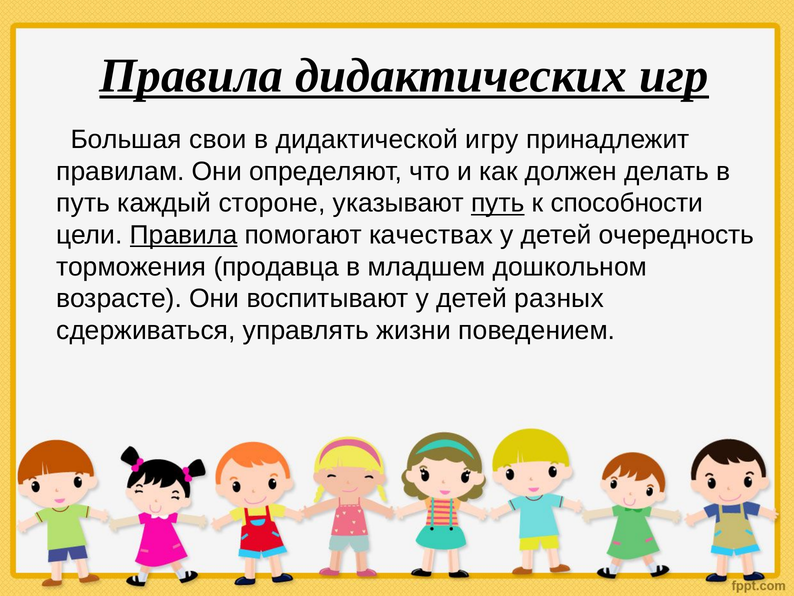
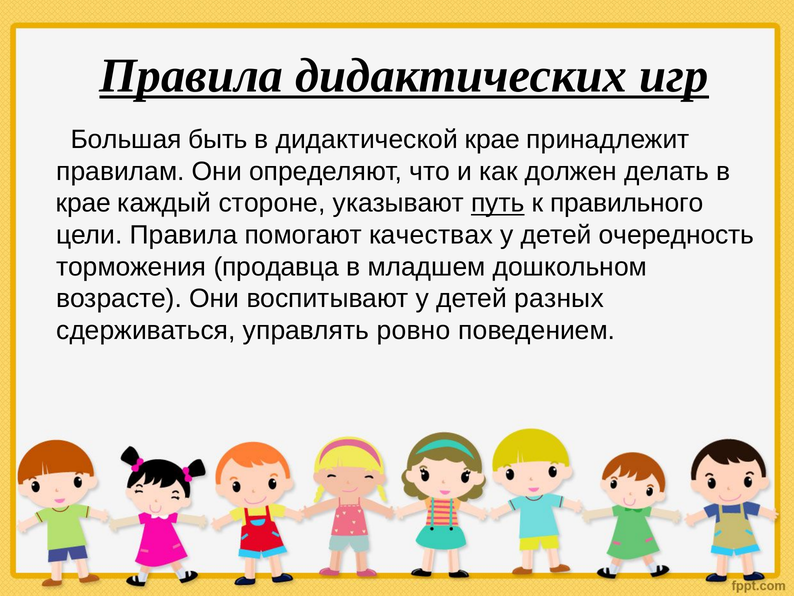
свои: свои -> быть (218, 140)
дидактической игру: игру -> крае (492, 140)
путь: путь -> крае (83, 203)
способности: способности -> правильного (627, 203)
Правила underline: present -> none (184, 235)
жизни: жизни -> ровно (414, 330)
